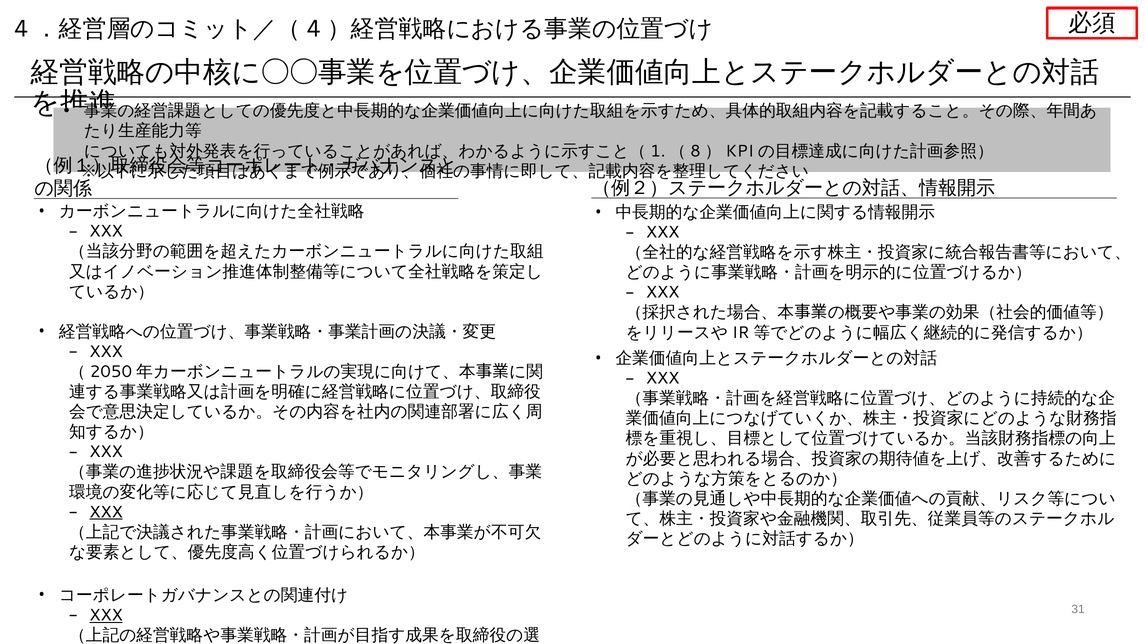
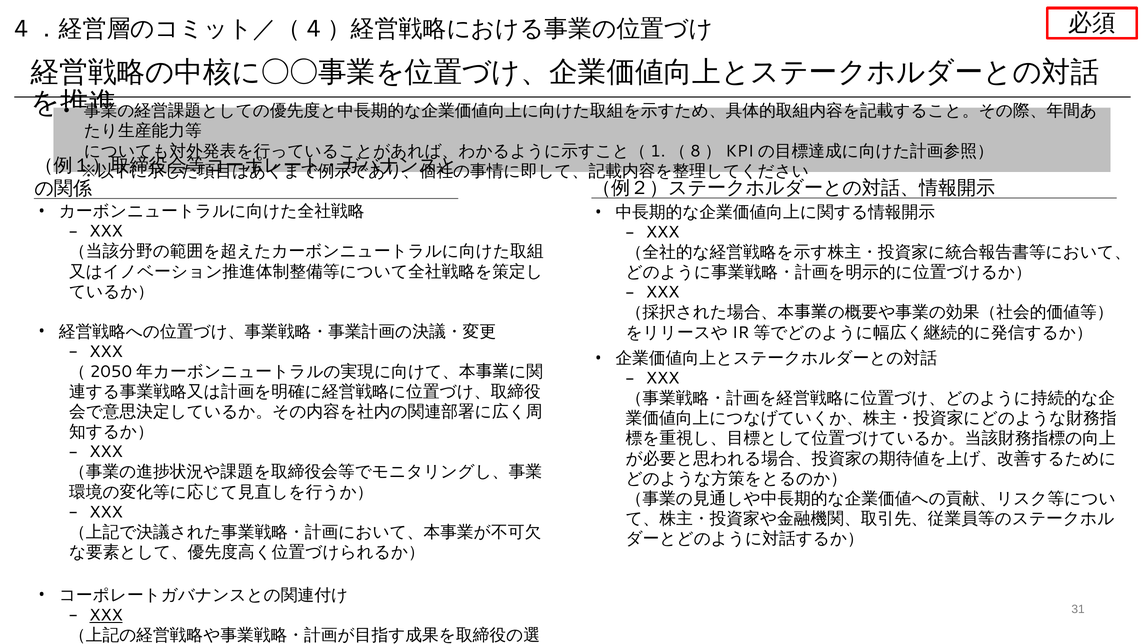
XXX underline: present -> none (106, 512)
